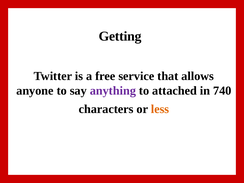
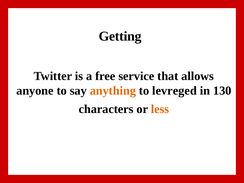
anything colour: purple -> orange (113, 91)
attached: attached -> levreged (174, 91)
740: 740 -> 130 (222, 91)
